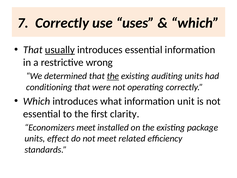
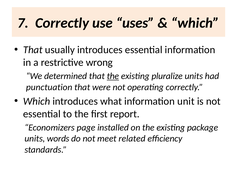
usually underline: present -> none (60, 50)
auditing: auditing -> pluralize (167, 76)
conditioning: conditioning -> punctuation (49, 87)
clarity: clarity -> report (125, 114)
Economizers meet: meet -> page (86, 127)
effect: effect -> words (58, 138)
